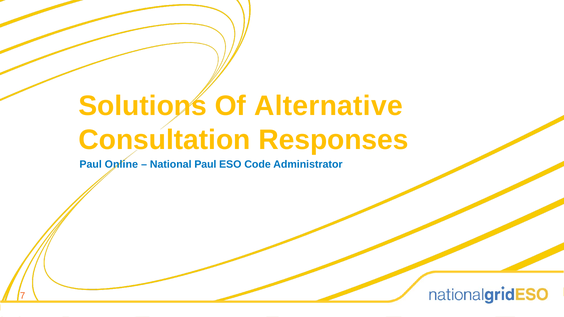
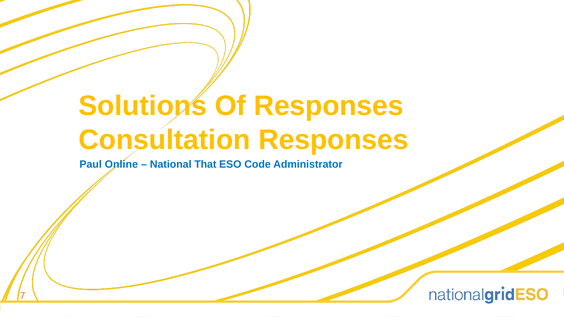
Of Alternative: Alternative -> Responses (329, 106)
National Paul: Paul -> That (205, 165)
